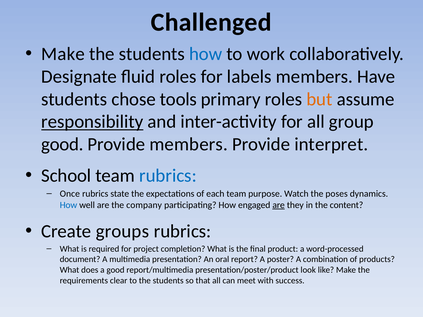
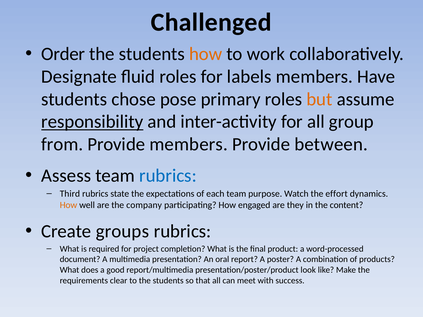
Make: Make -> Order (63, 54)
how colour: blue -> orange (206, 54)
tools: tools -> pose (178, 99)
good: good -> from (62, 144)
interpret: interpret -> between (331, 144)
School: School -> Assess (66, 176)
Once: Once -> Third (70, 194)
poses: poses -> effort (337, 194)
How colour: blue -> orange (68, 205)
are underline: present -> none (279, 205)
